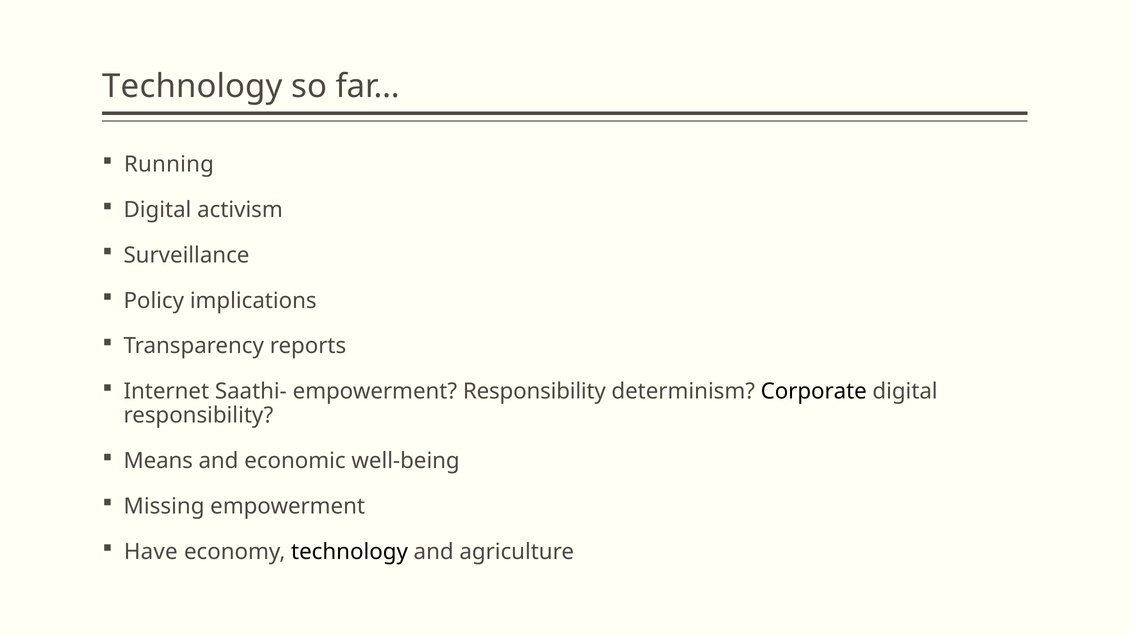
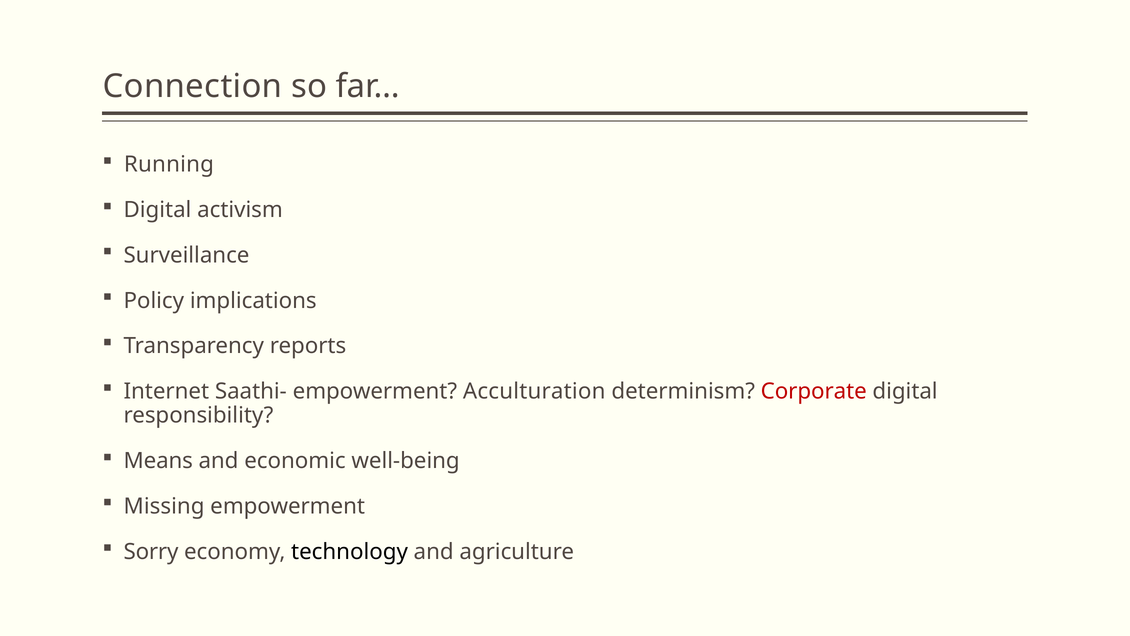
Technology: Technology -> Connection (192, 86)
empowerment Responsibility: Responsibility -> Acculturation (534, 391)
Corporate colour: black -> red (814, 391)
Have: Have -> Sorry (151, 551)
